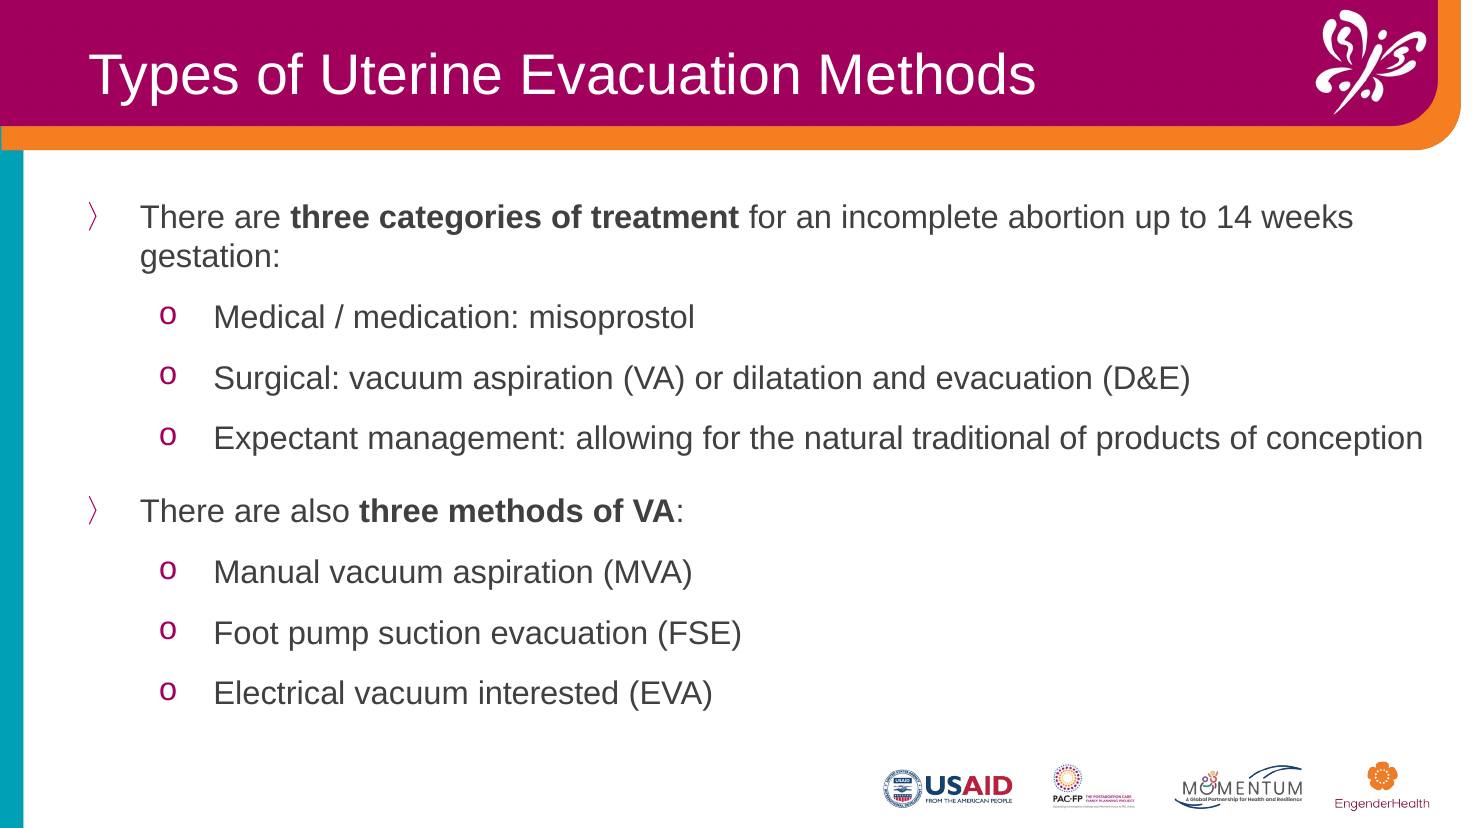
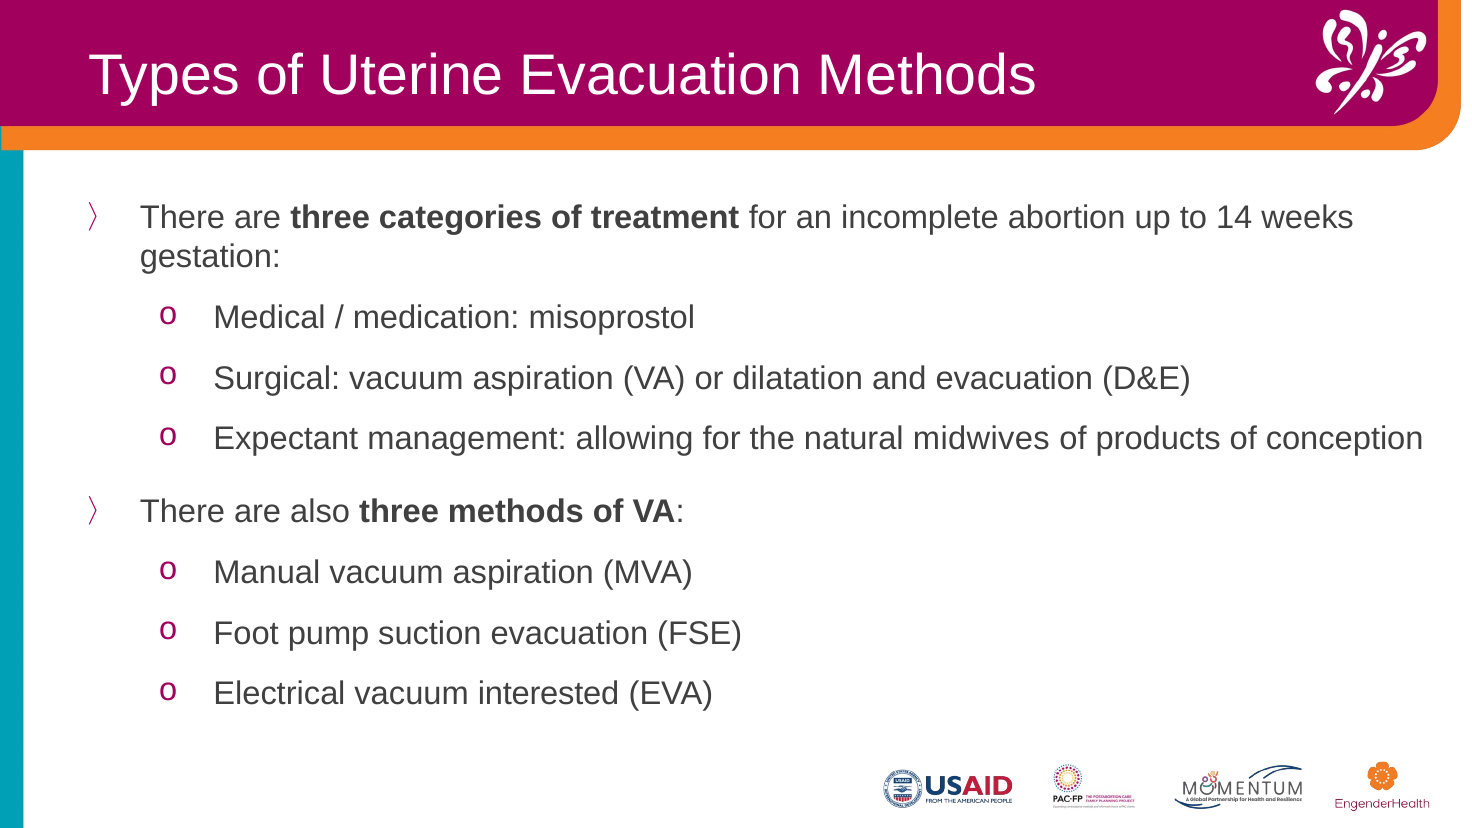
traditional: traditional -> midwives (981, 439)
